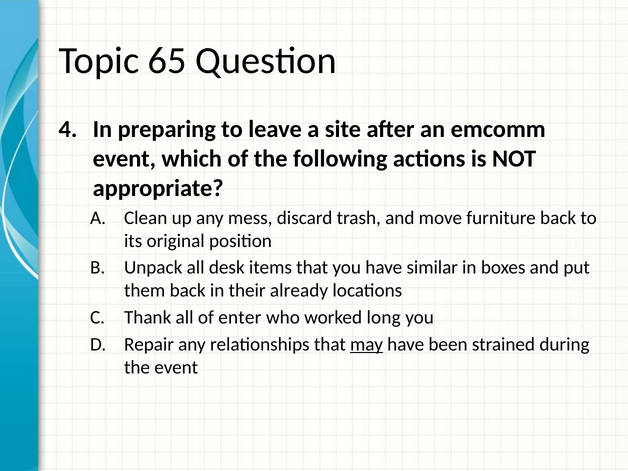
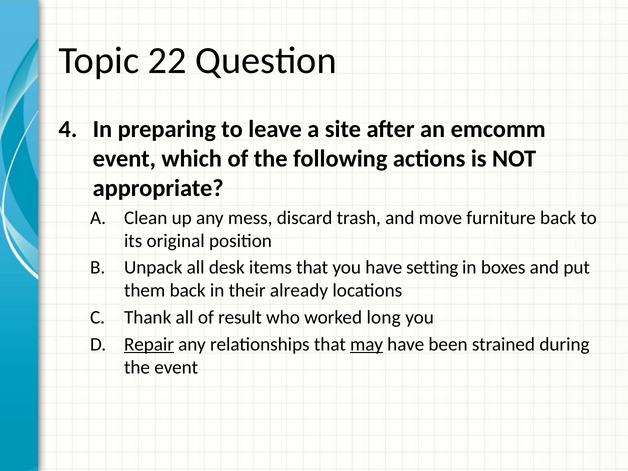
65: 65 -> 22 (167, 60)
similar: similar -> setting (432, 268)
enter: enter -> result (240, 317)
Repair underline: none -> present (149, 344)
